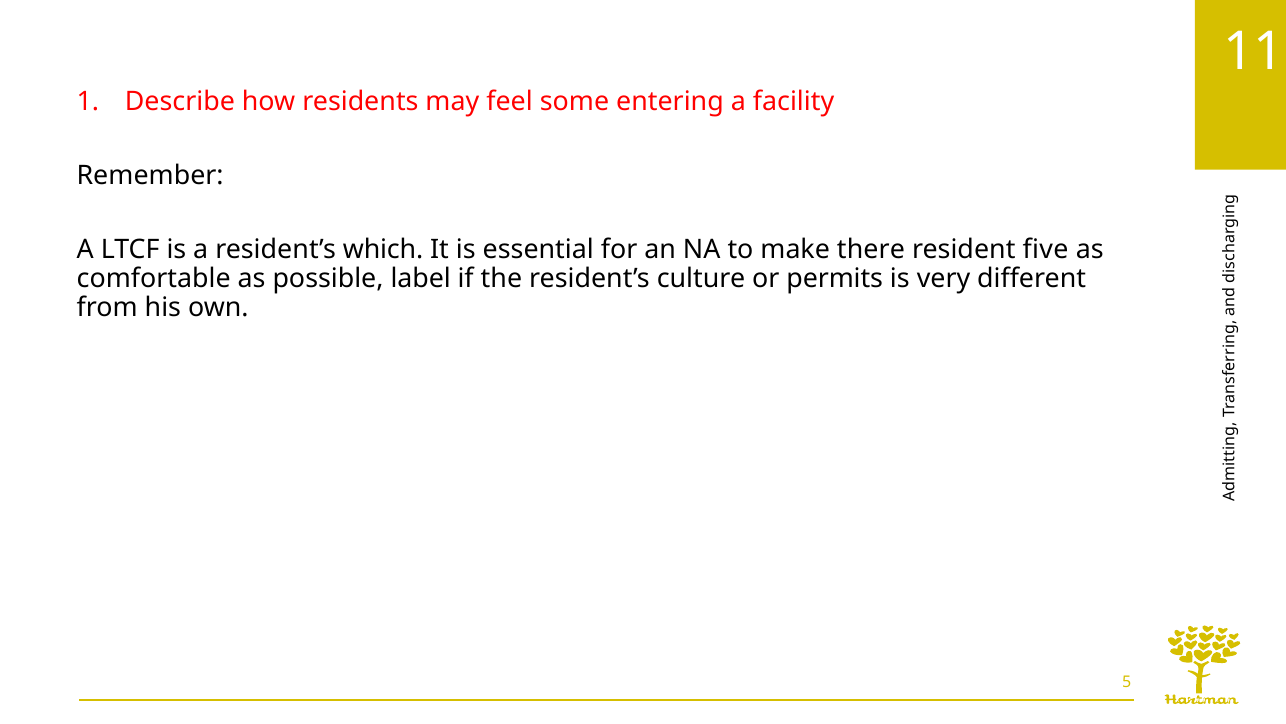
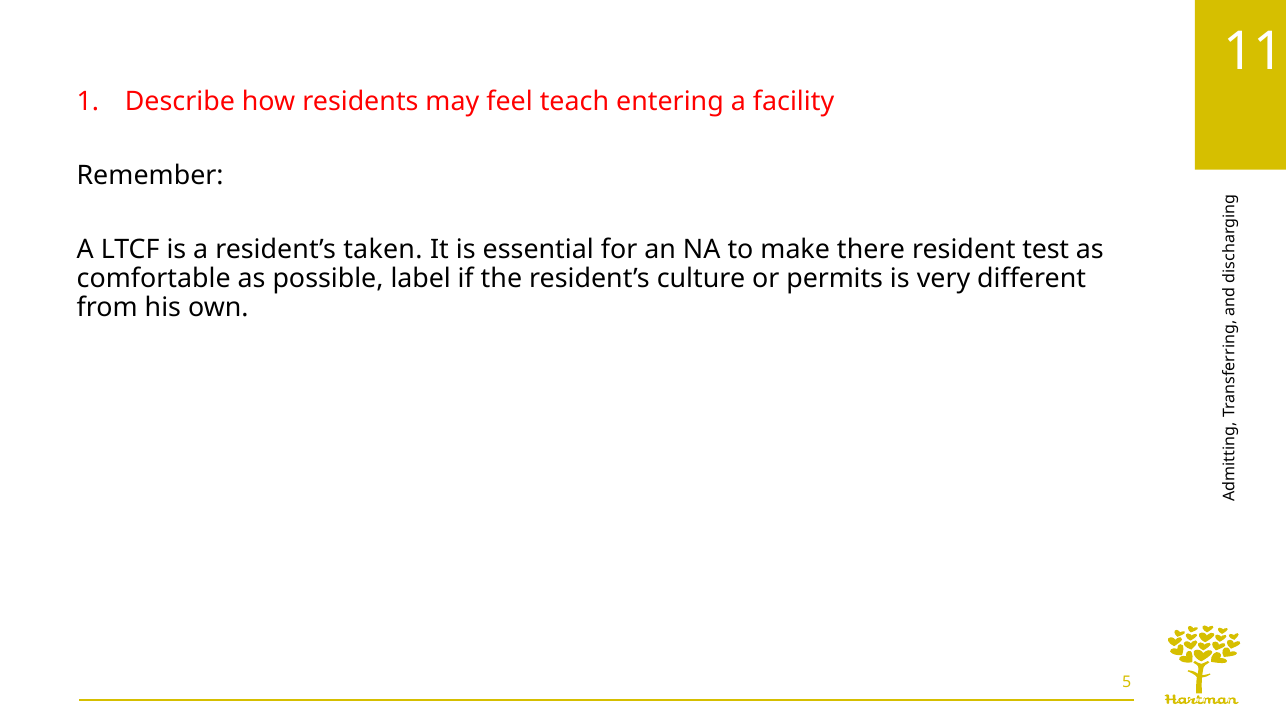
some: some -> teach (574, 101)
which: which -> taken (383, 249)
five: five -> test (1046, 249)
